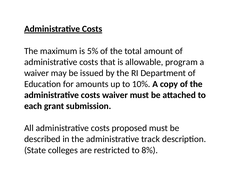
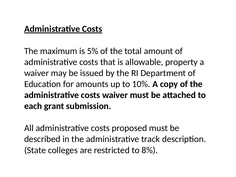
program: program -> property (182, 62)
